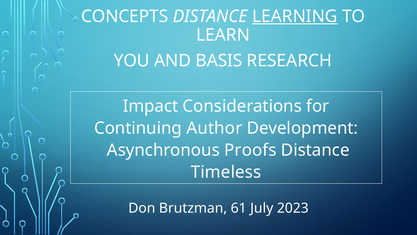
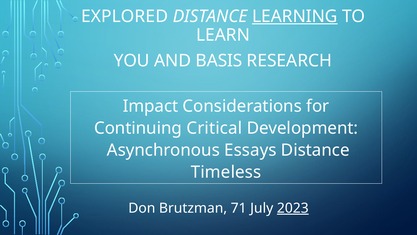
CONCEPTS: CONCEPTS -> EXPLORED (125, 16)
Author: Author -> Critical (214, 128)
Proofs: Proofs -> Essays (250, 150)
61: 61 -> 71 (239, 208)
2023 underline: none -> present (293, 208)
